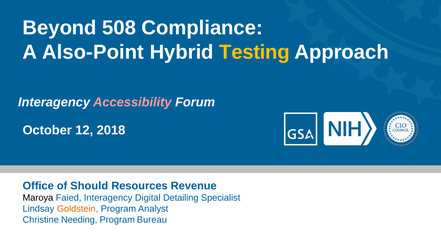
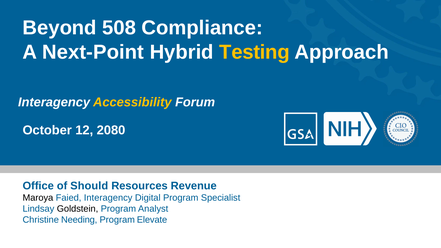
Also-Point: Also-Point -> Next-Point (93, 52)
Accessibility colour: pink -> yellow (132, 102)
2018: 2018 -> 2080 (111, 130)
Digital Detailing: Detailing -> Program (181, 198)
Goldstein colour: orange -> black (78, 209)
Bureau: Bureau -> Elevate (152, 220)
